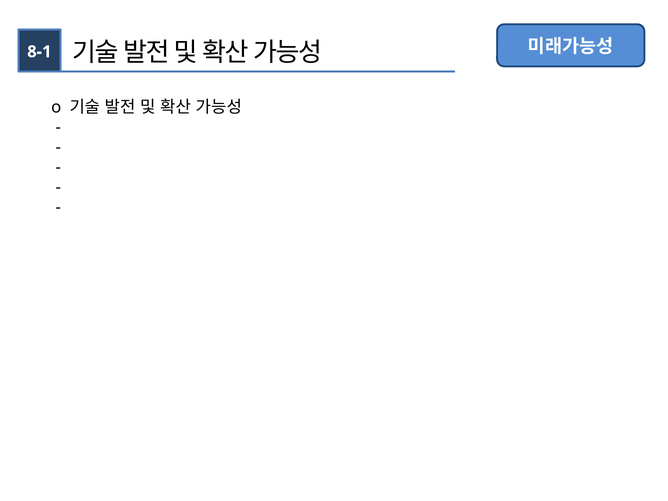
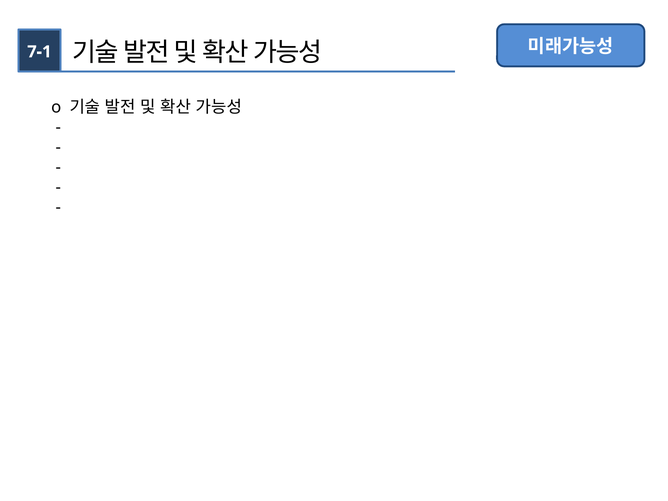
8-1: 8-1 -> 7-1 (39, 52)
